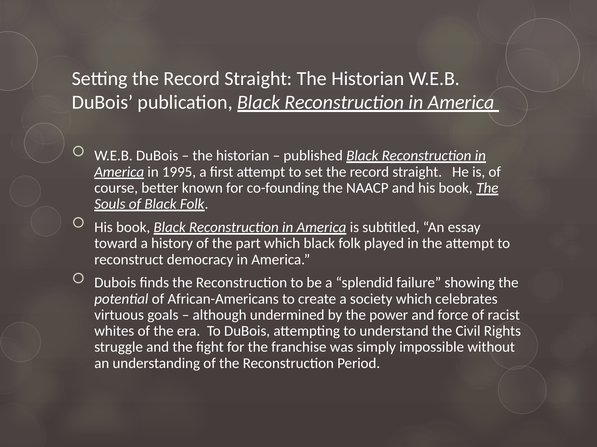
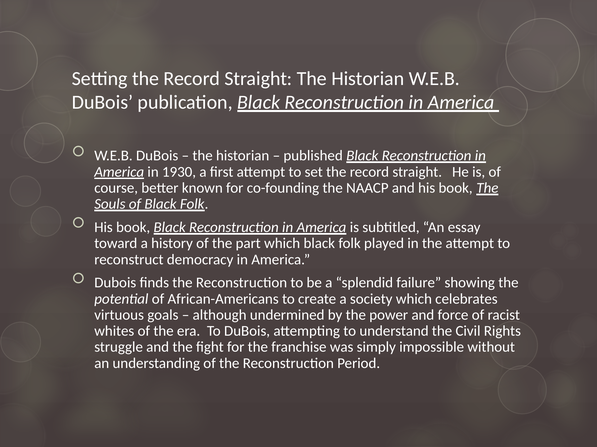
1995: 1995 -> 1930 (179, 172)
